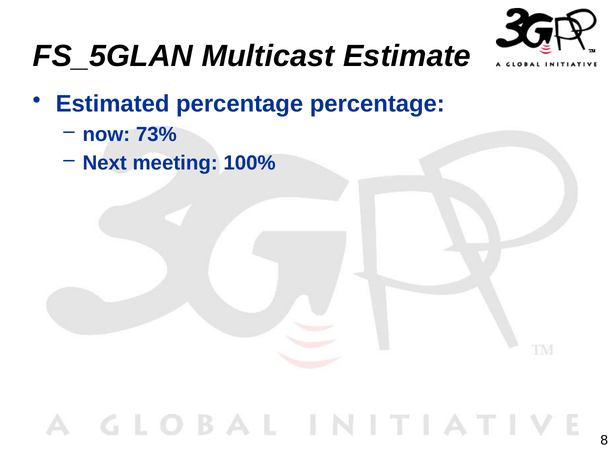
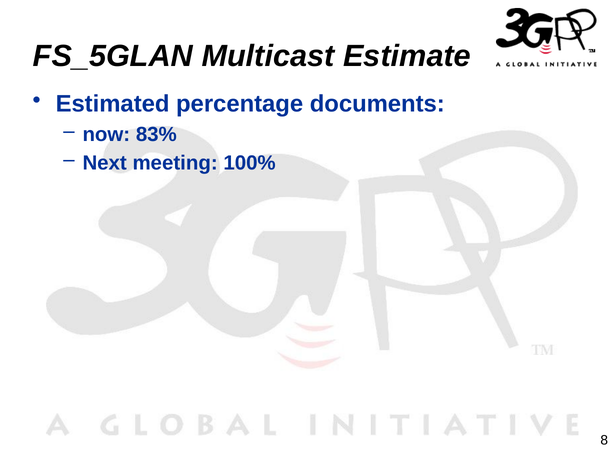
percentage percentage: percentage -> documents (377, 104)
73%: 73% -> 83% (156, 135)
